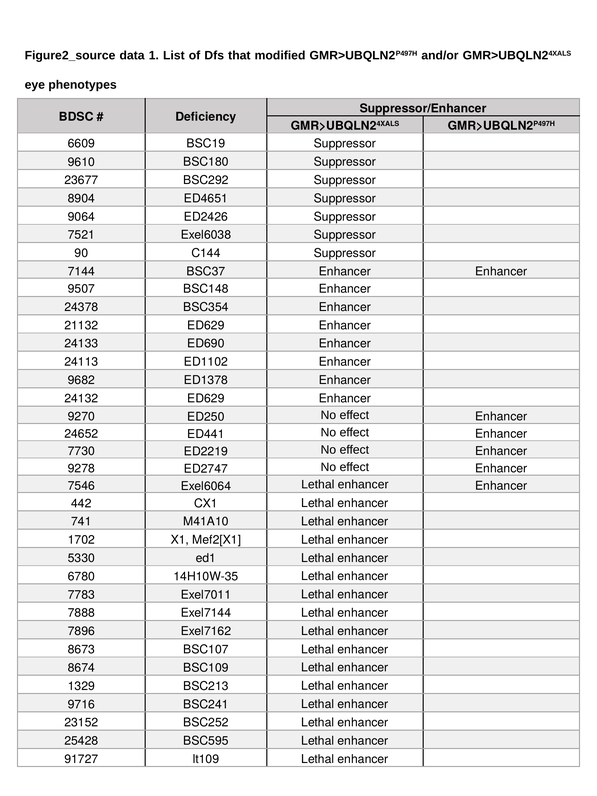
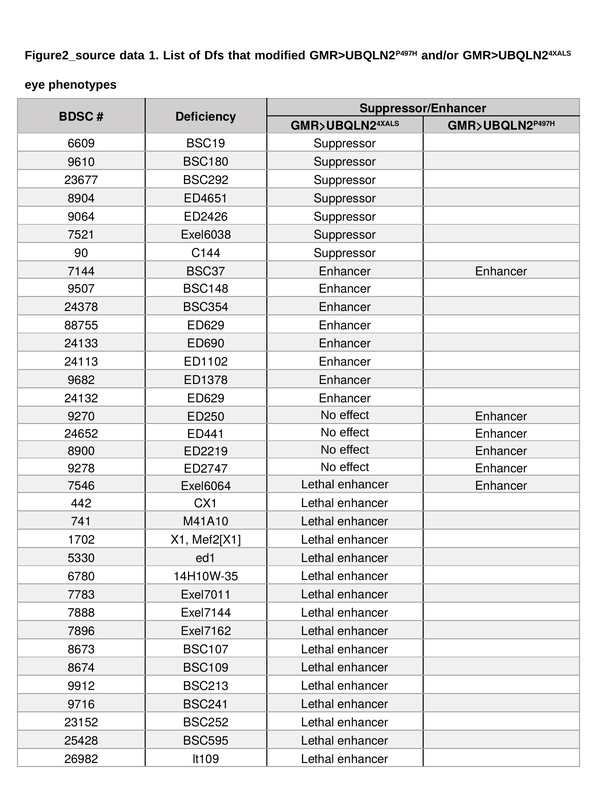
21132: 21132 -> 88755 (81, 325)
7730: 7730 -> 8900 (81, 451)
1329: 1329 -> 9912 (81, 686)
91727: 91727 -> 26982 (81, 759)
